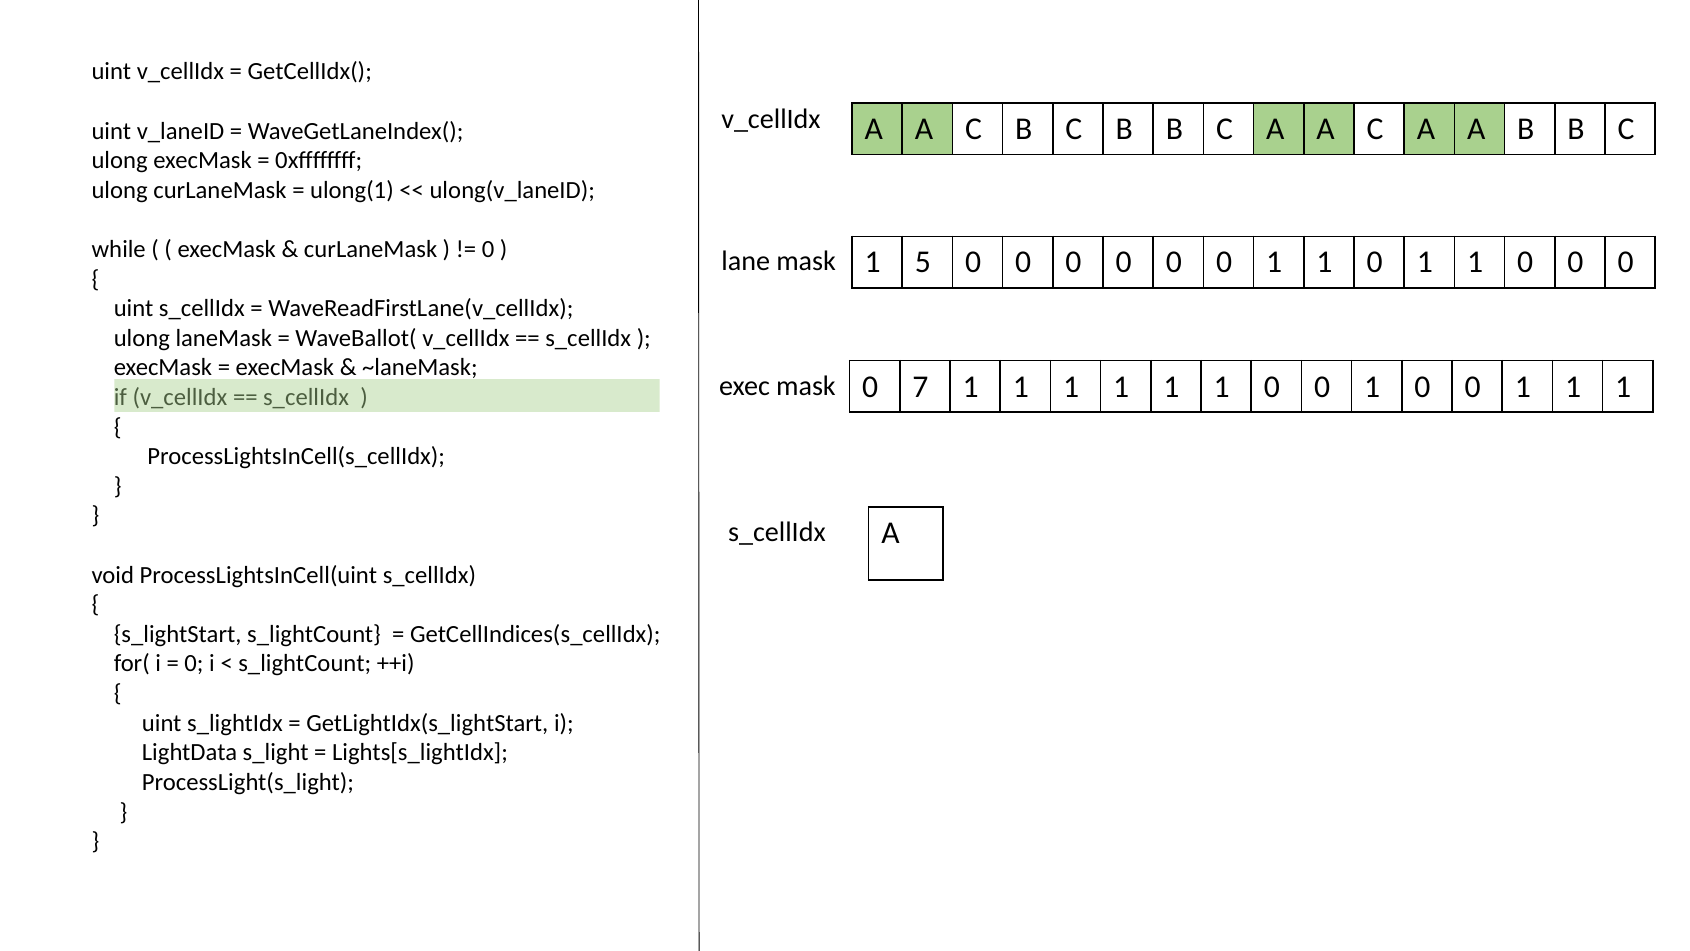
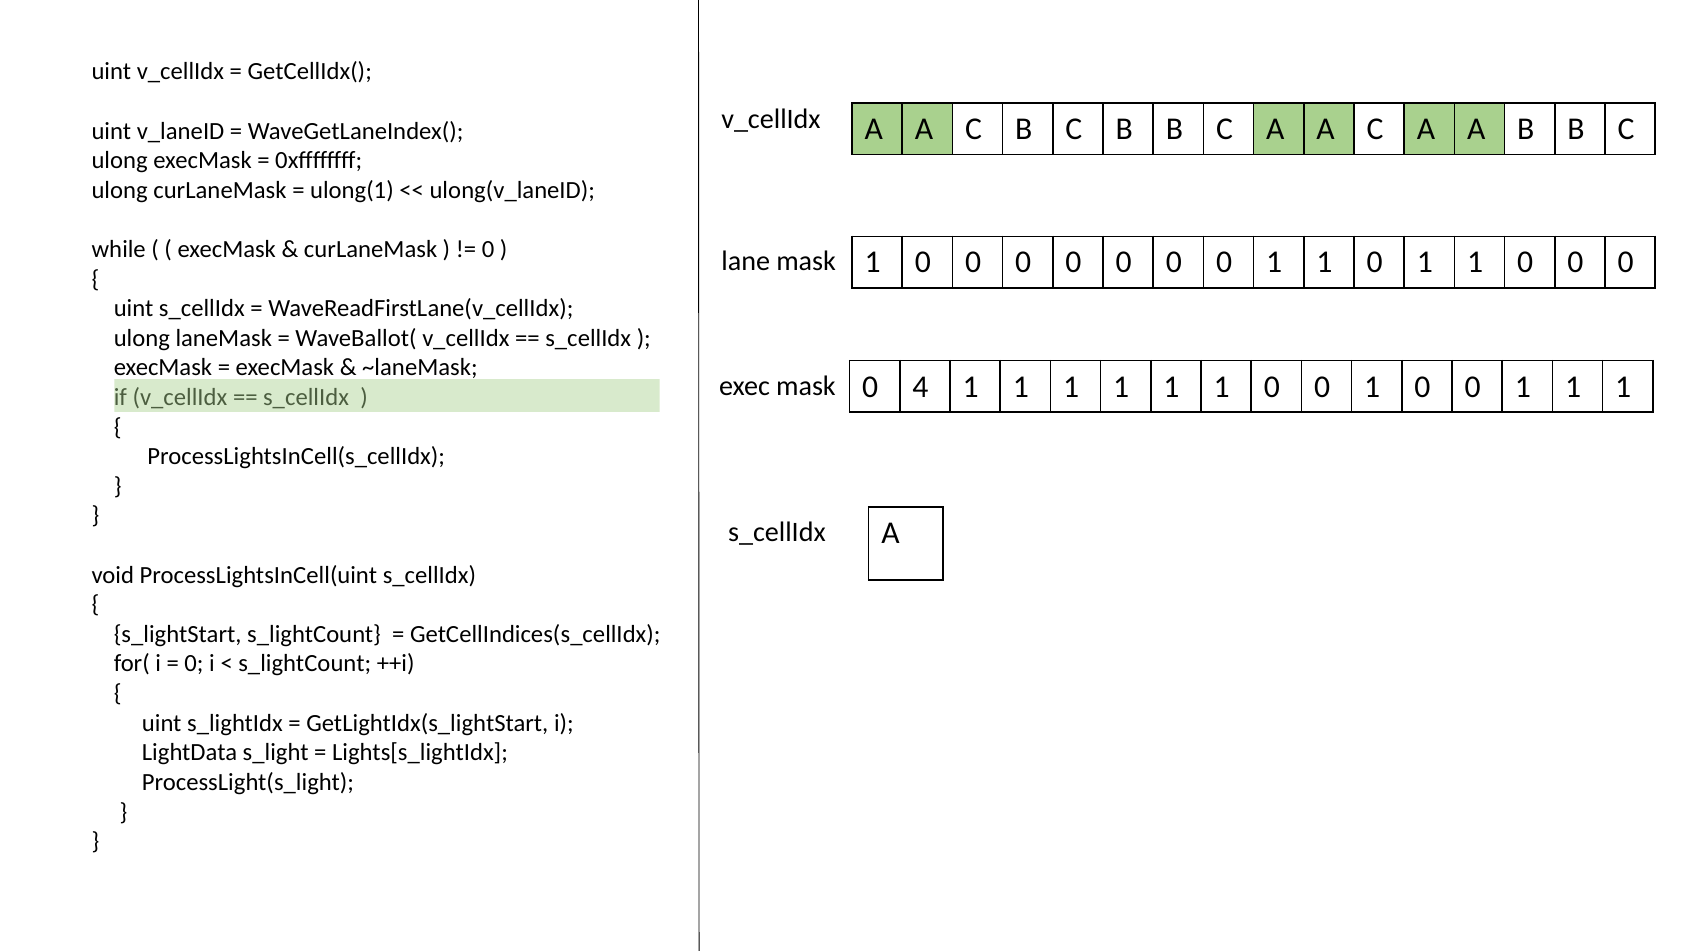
5: 5 -> 0 (923, 262)
7: 7 -> 4 (920, 387)
